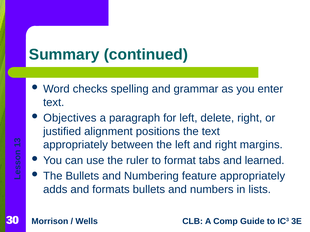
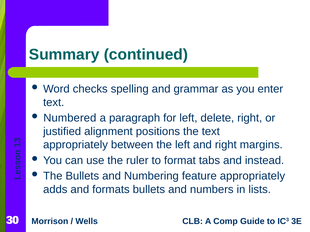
Objectives: Objectives -> Numbered (70, 118)
learned: learned -> instead (265, 161)
